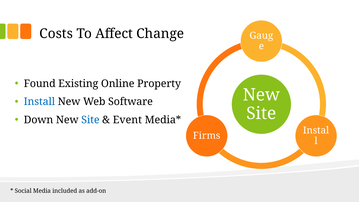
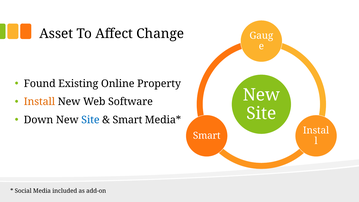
Costs: Costs -> Asset (56, 34)
Install colour: blue -> orange (39, 102)
Event: Event -> Smart (127, 120)
Firms: Firms -> Smart (207, 136)
